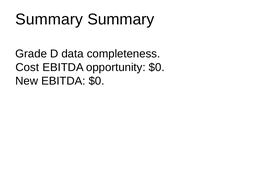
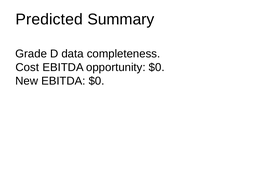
Summary: Summary -> Predicted (49, 19)
